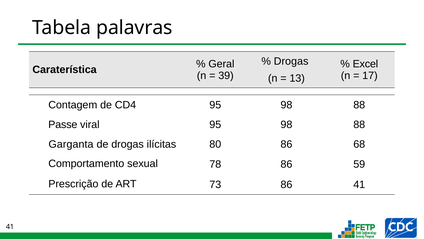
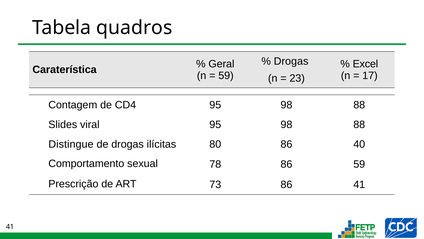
palavras: palavras -> quadros (134, 28)
39: 39 -> 59 (226, 76)
13: 13 -> 23 (297, 78)
Passe: Passe -> Slides (63, 124)
Garganta: Garganta -> Distingue (71, 144)
68: 68 -> 40 (359, 144)
